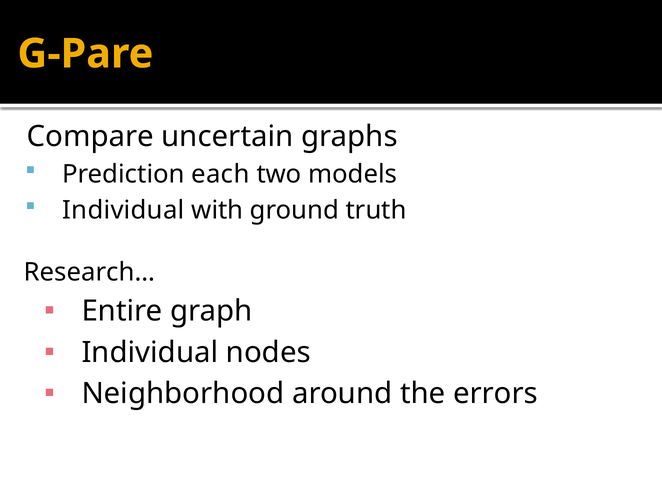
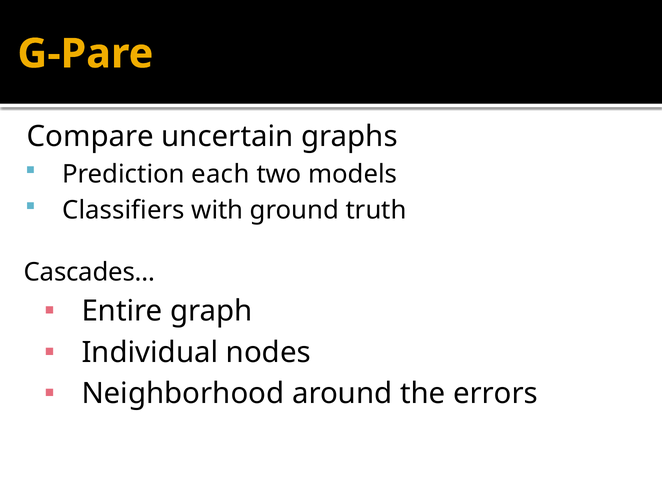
Individual: Individual -> Classifiers (123, 211)
Research…: Research… -> Cascades… (90, 272)
